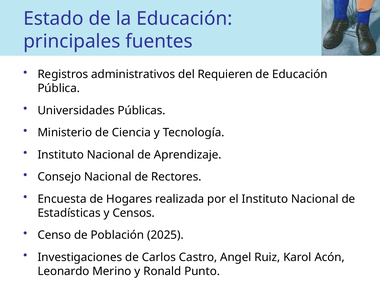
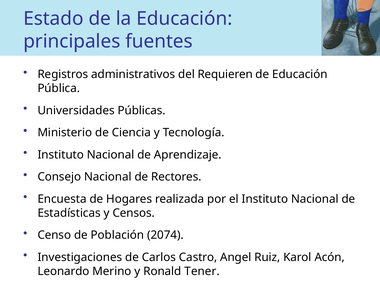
2025: 2025 -> 2074 (165, 235)
Punto: Punto -> Tener (202, 271)
